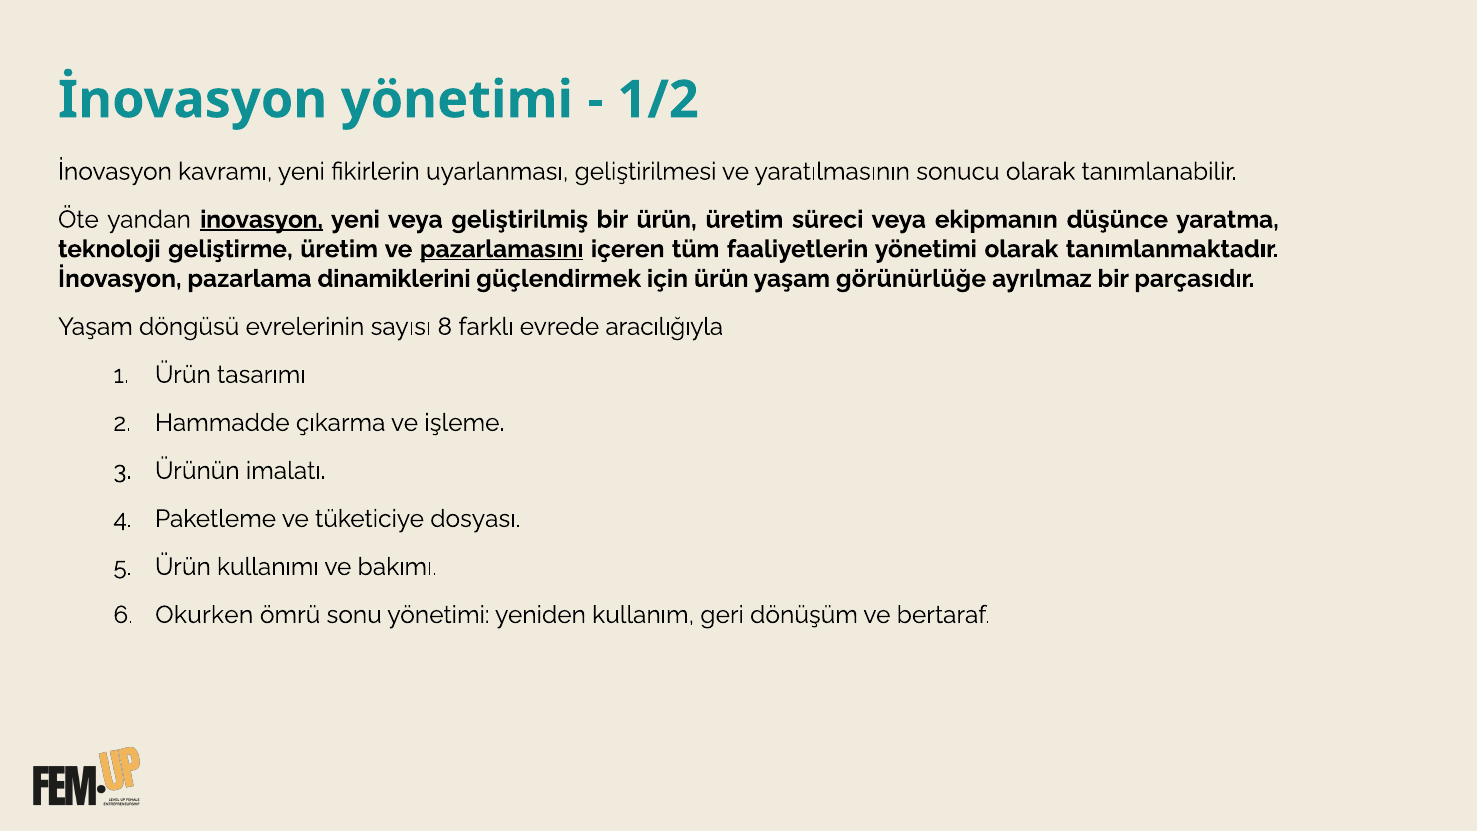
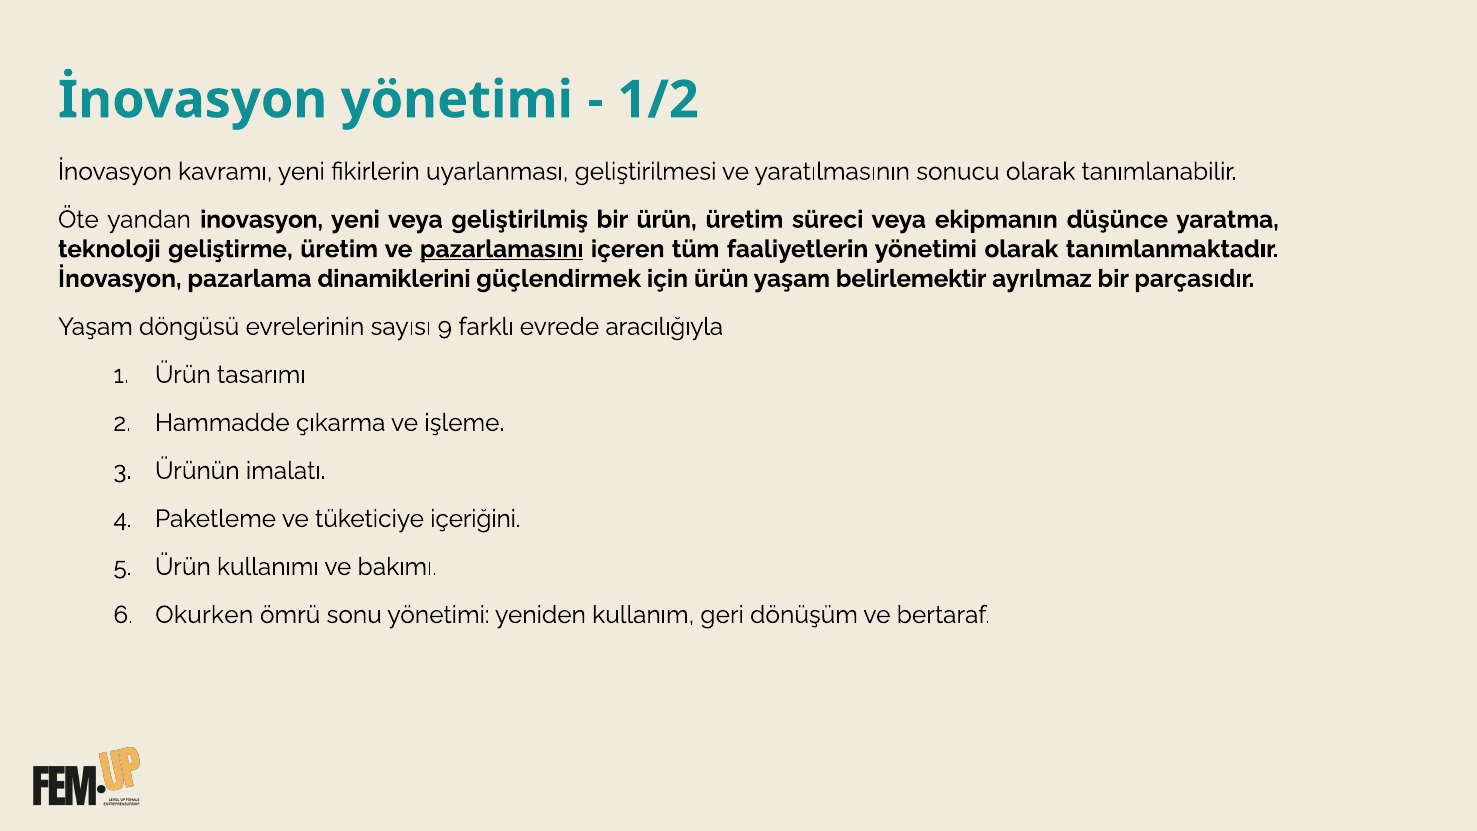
inovasyon underline: present -> none (262, 220)
görünürlüğe: görünürlüğe -> belirlemektir (911, 279)
8: 8 -> 9 (445, 327)
dosyası: dosyası -> içeriğini (475, 519)
